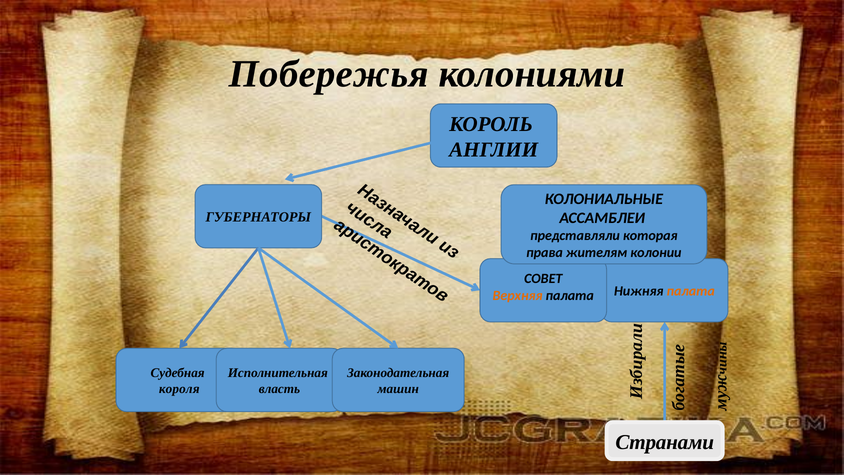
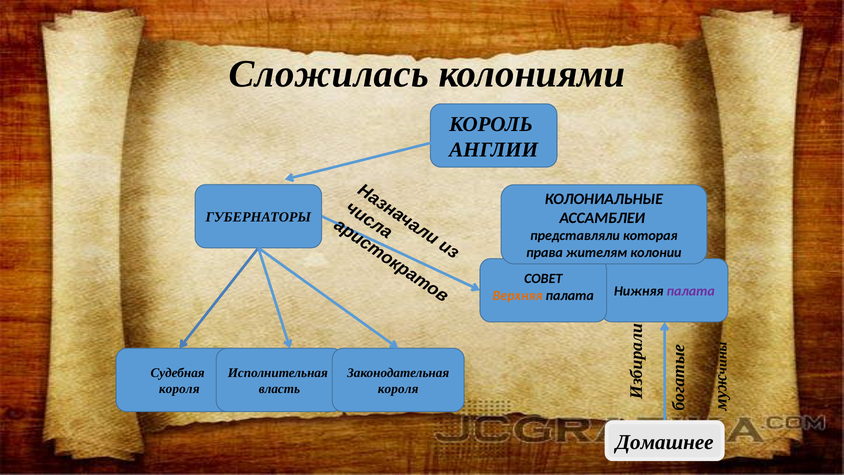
Побережья: Побережья -> Сложилась (329, 74)
палата colour: orange -> purple (691, 291)
машин: машин -> короля (398, 389)
Странами: Странами -> Домашнее (665, 442)
